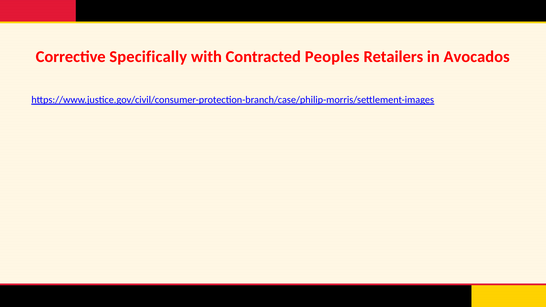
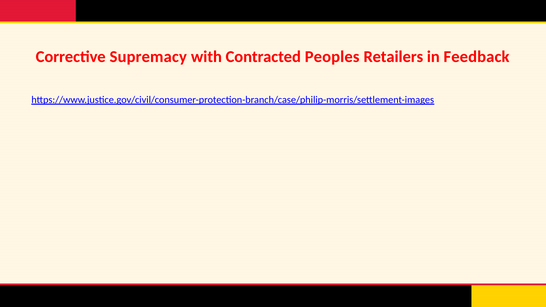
Specifically: Specifically -> Supremacy (148, 57)
Avocados: Avocados -> Feedback (477, 57)
